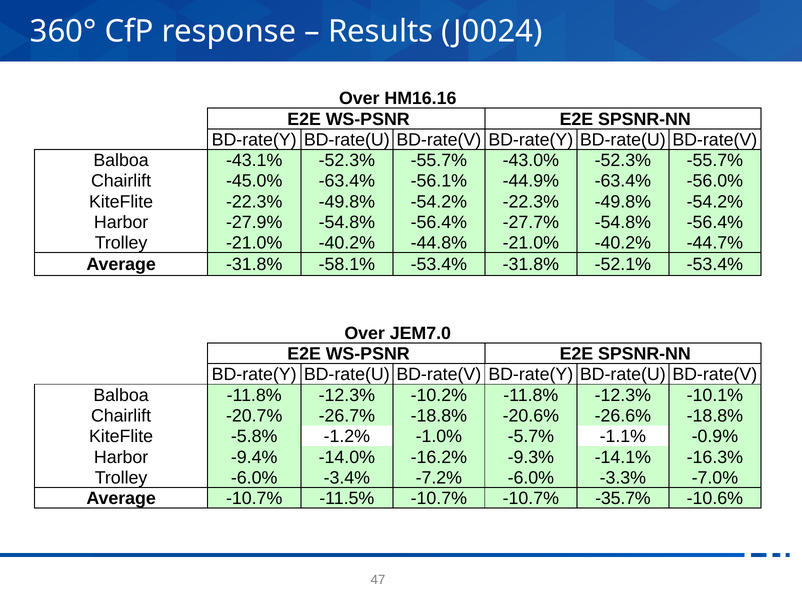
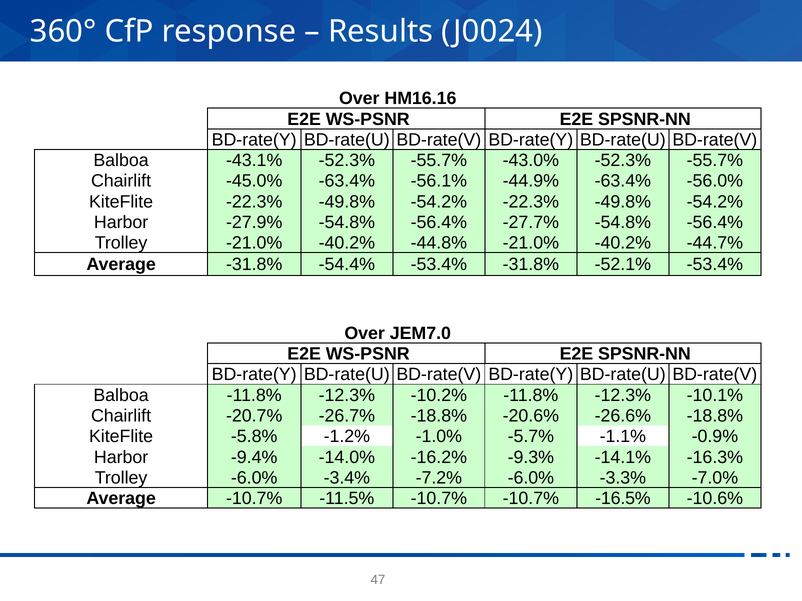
-58.1%: -58.1% -> -54.4% (347, 265)
-35.7%: -35.7% -> -16.5% (623, 499)
